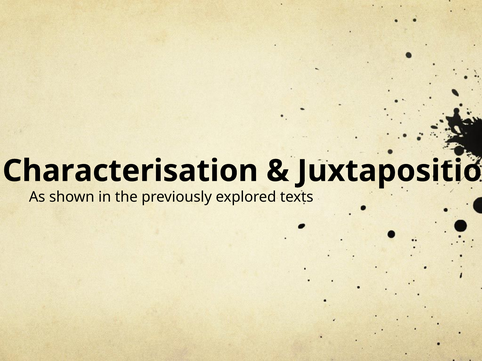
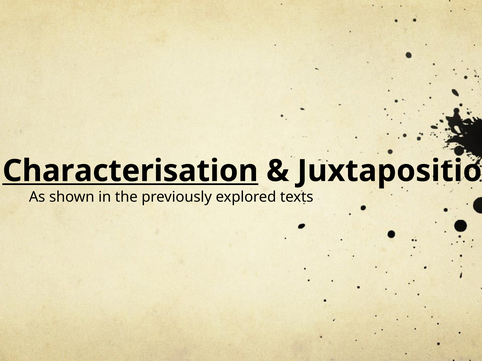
Characterisation underline: none -> present (130, 171)
